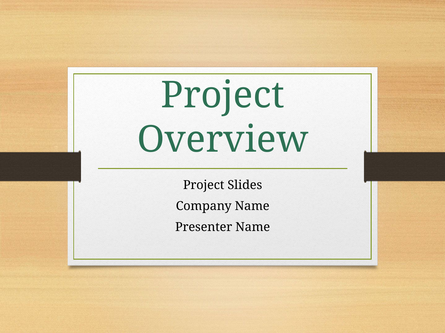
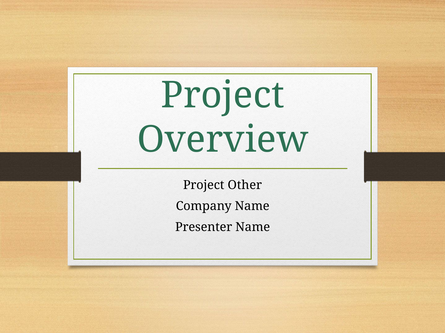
Slides: Slides -> Other (245, 186)
